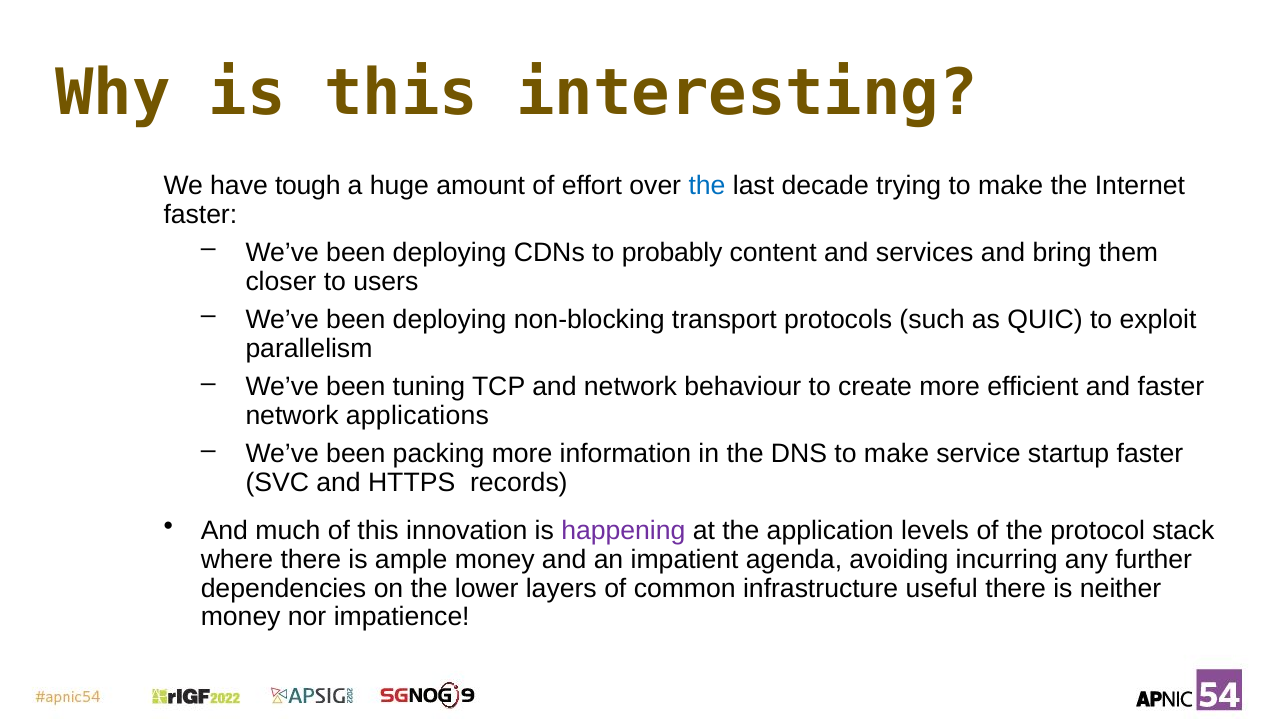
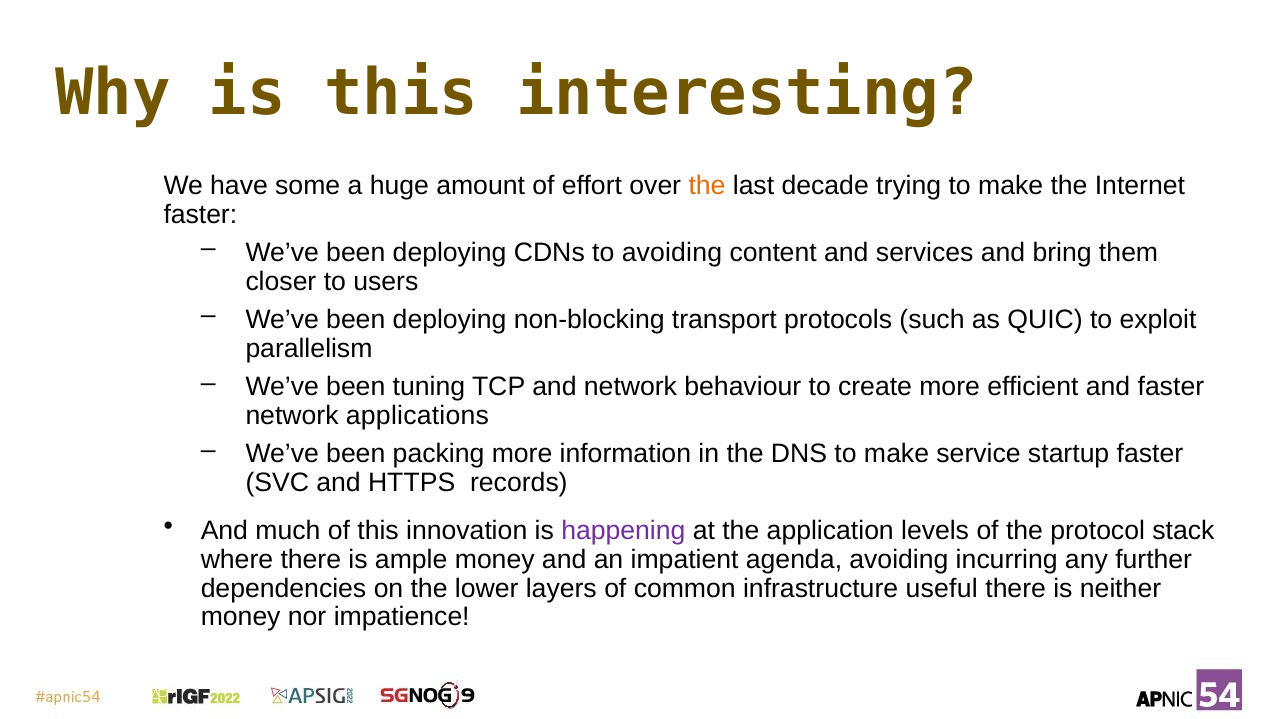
tough: tough -> some (308, 186)
the colour: blue -> orange (707, 186)
to probably: probably -> avoiding (672, 253)
